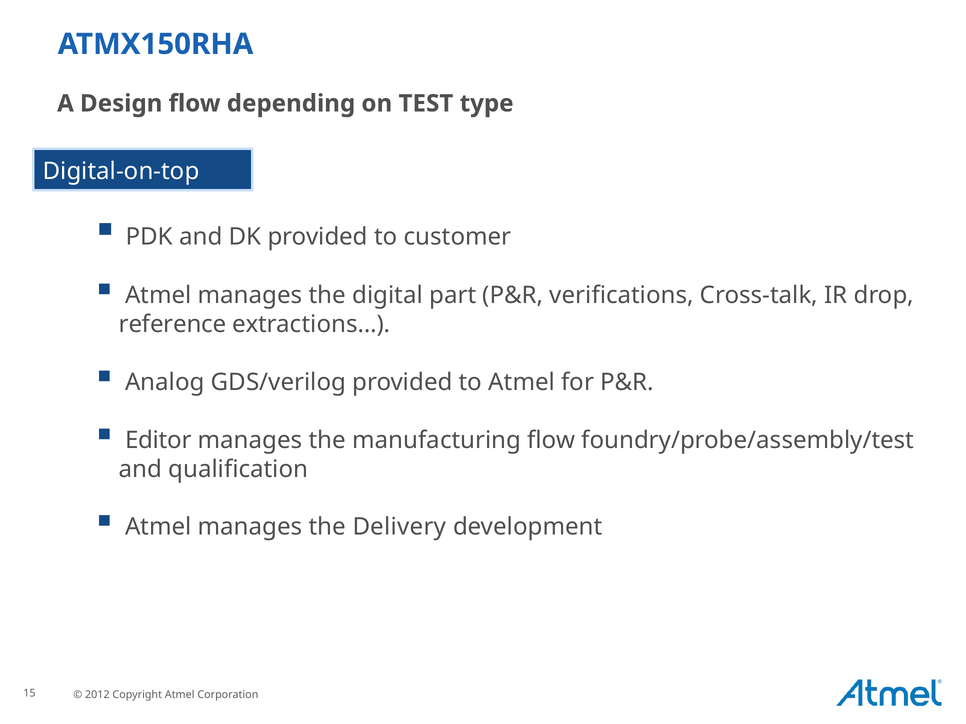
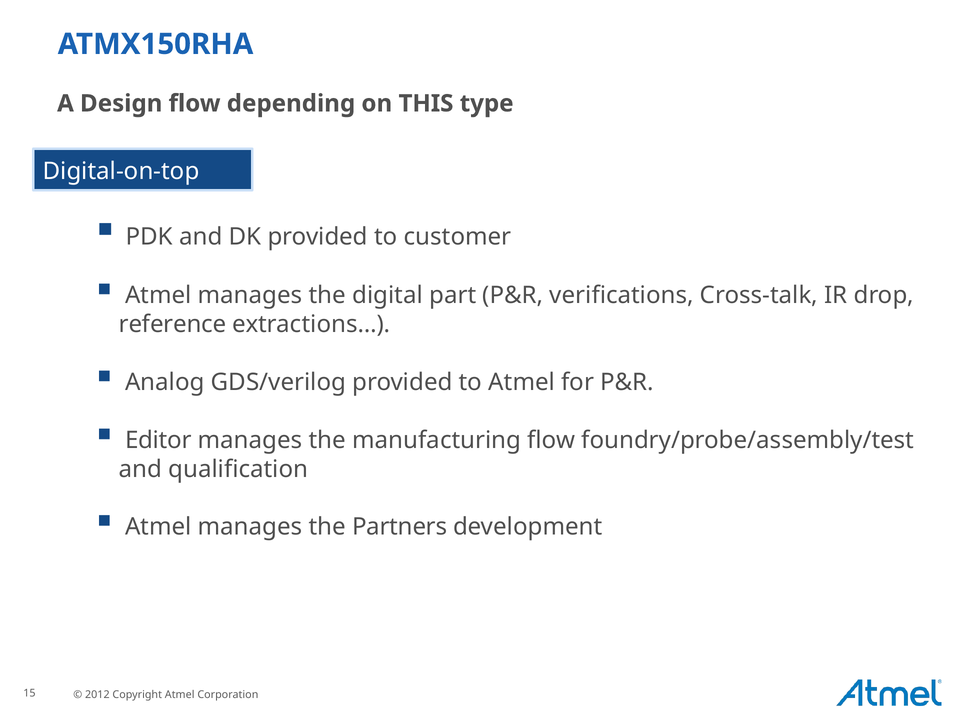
TEST: TEST -> THIS (426, 104)
Delivery: Delivery -> Partners (400, 527)
